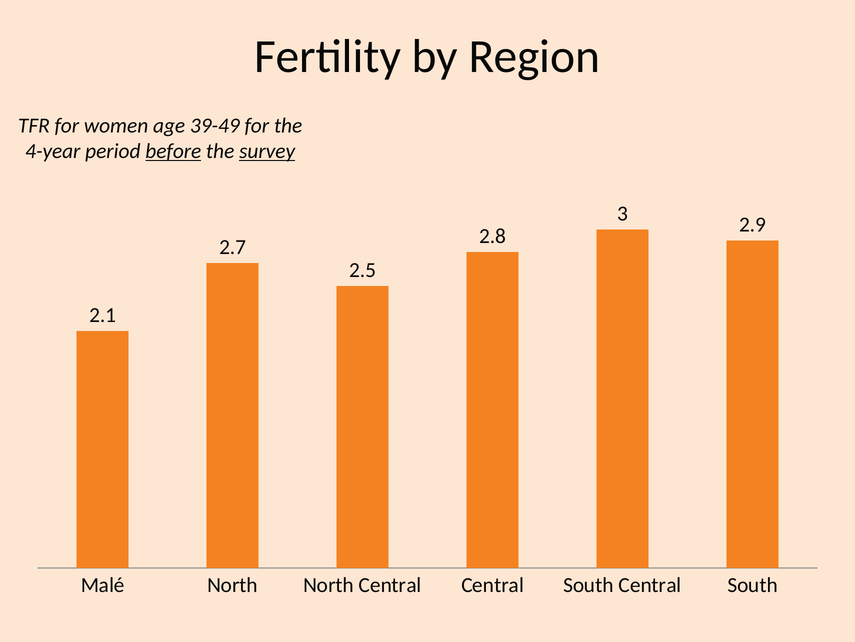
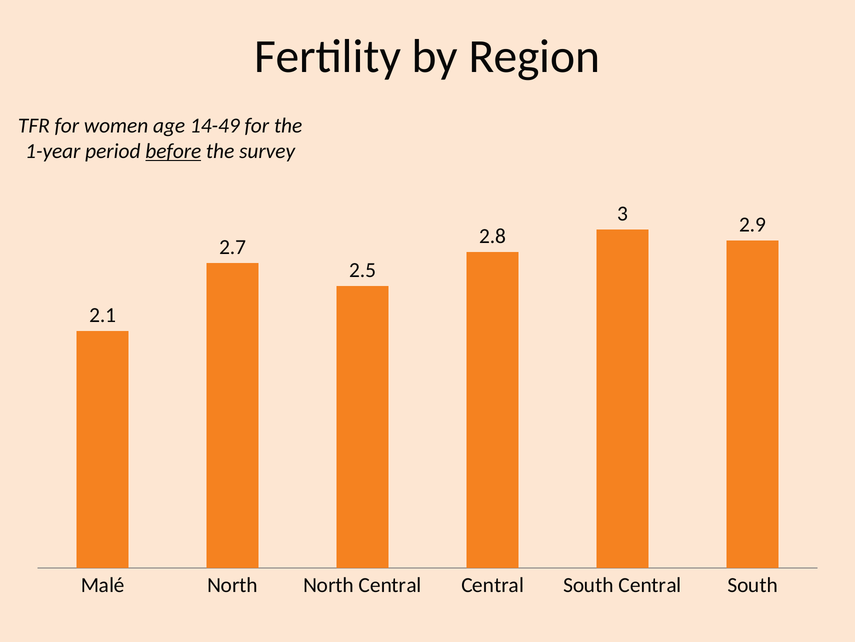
39-49: 39-49 -> 14-49 (215, 125)
4-year: 4-year -> 1-year (53, 151)
survey underline: present -> none (267, 151)
